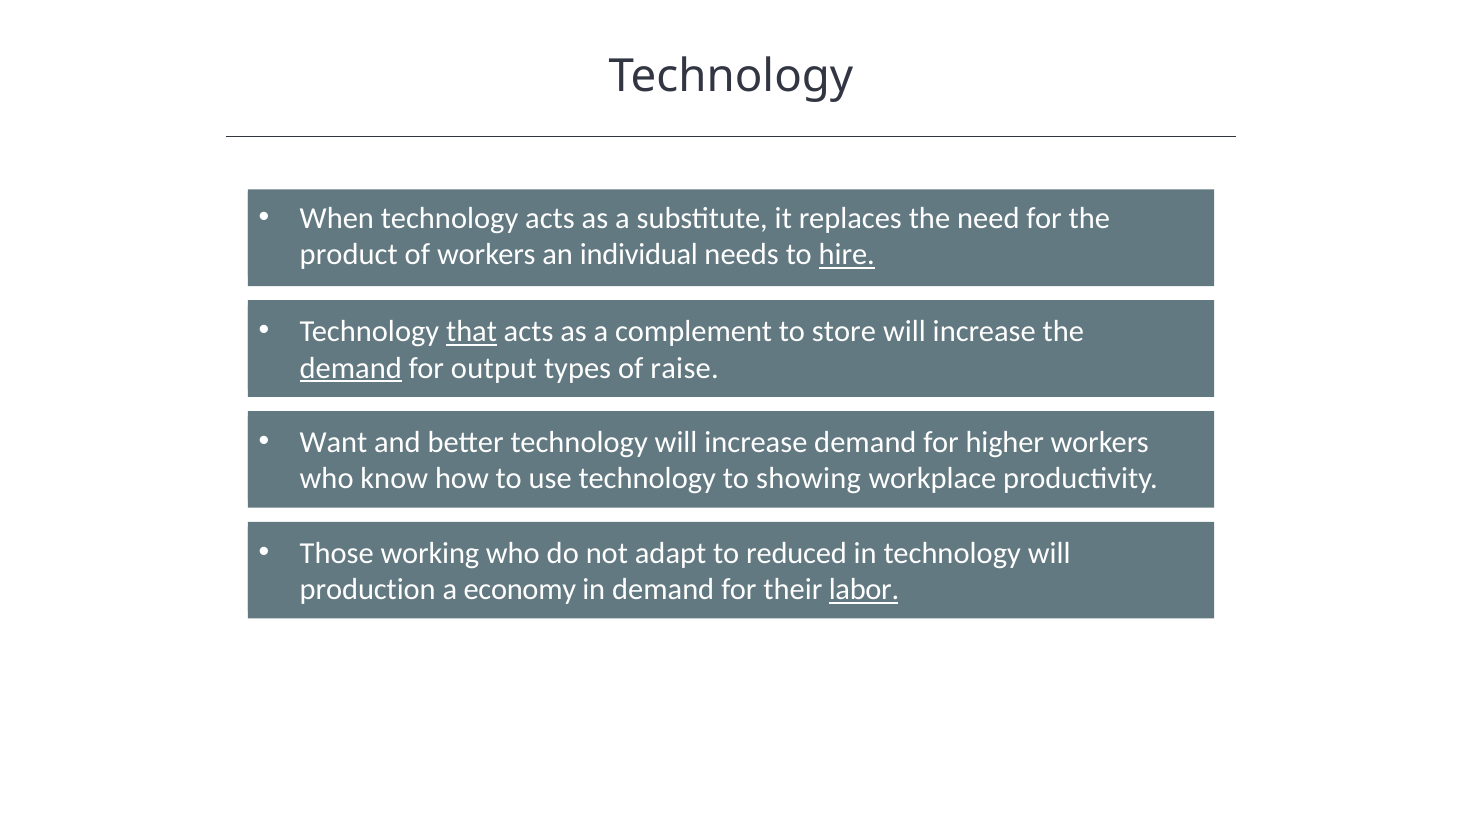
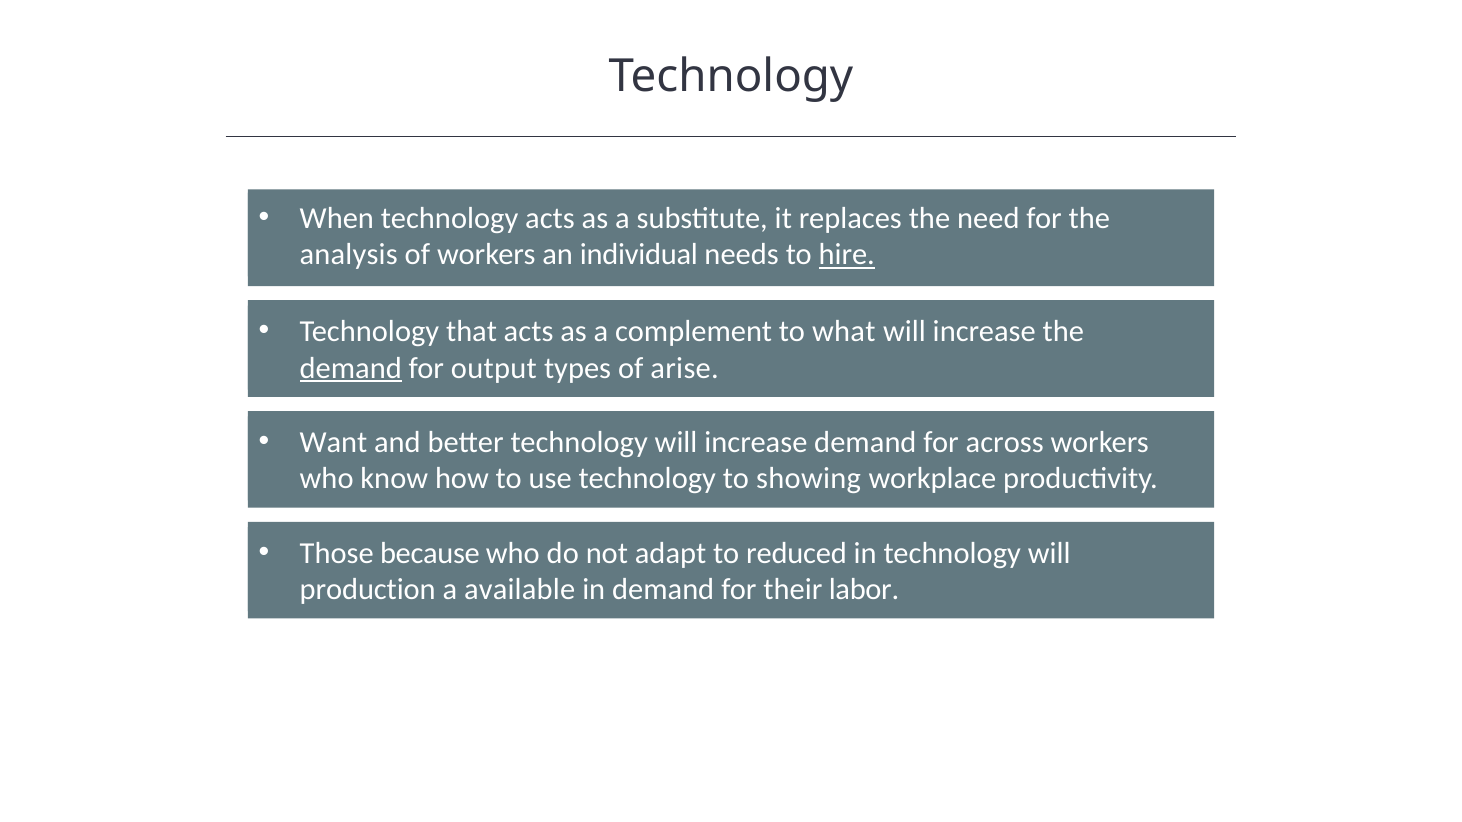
product: product -> analysis (349, 255)
that underline: present -> none (472, 332)
store: store -> what (844, 332)
raise: raise -> arise (685, 368)
higher: higher -> across (1005, 442)
working: working -> because (430, 553)
economy: economy -> available (520, 590)
labor underline: present -> none (864, 590)
